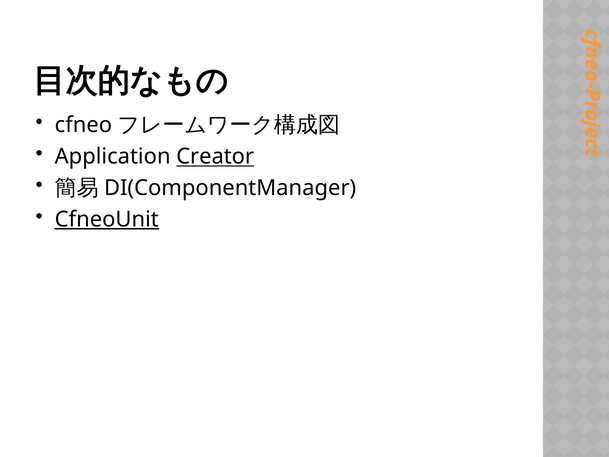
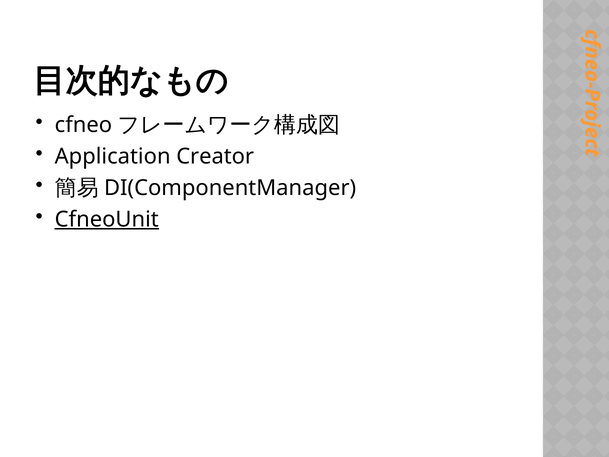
Creator underline: present -> none (215, 156)
